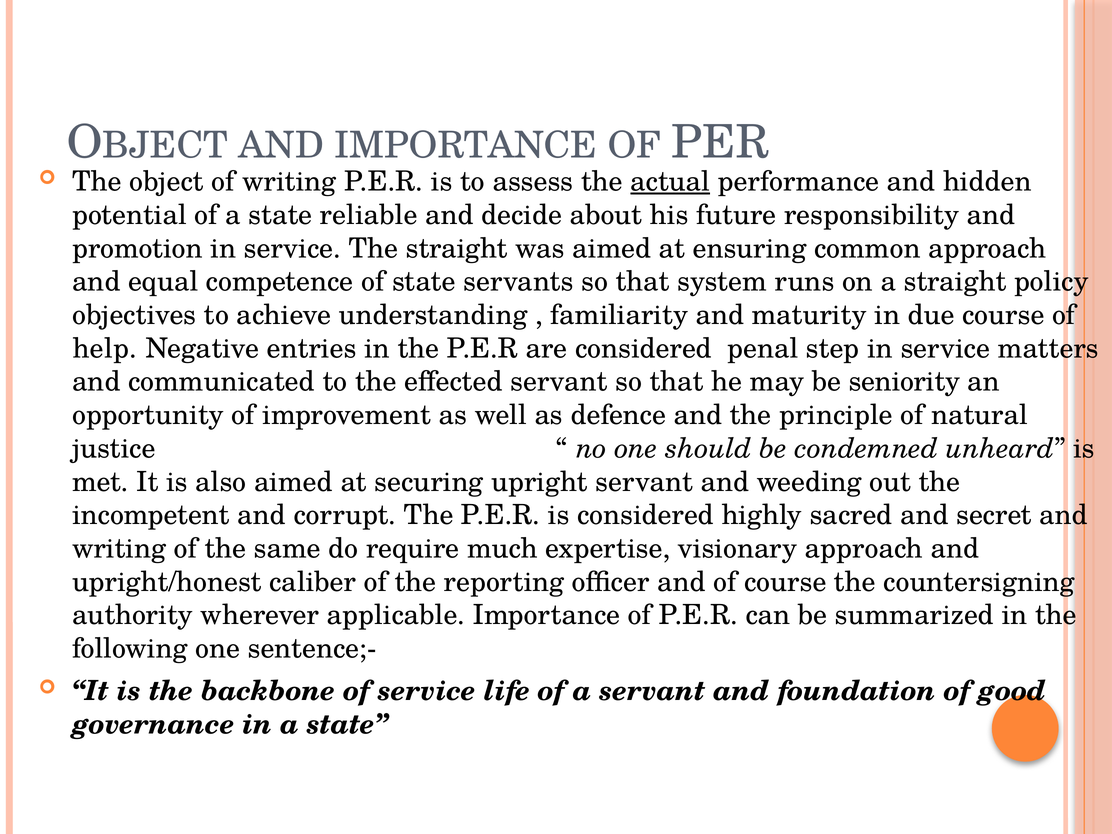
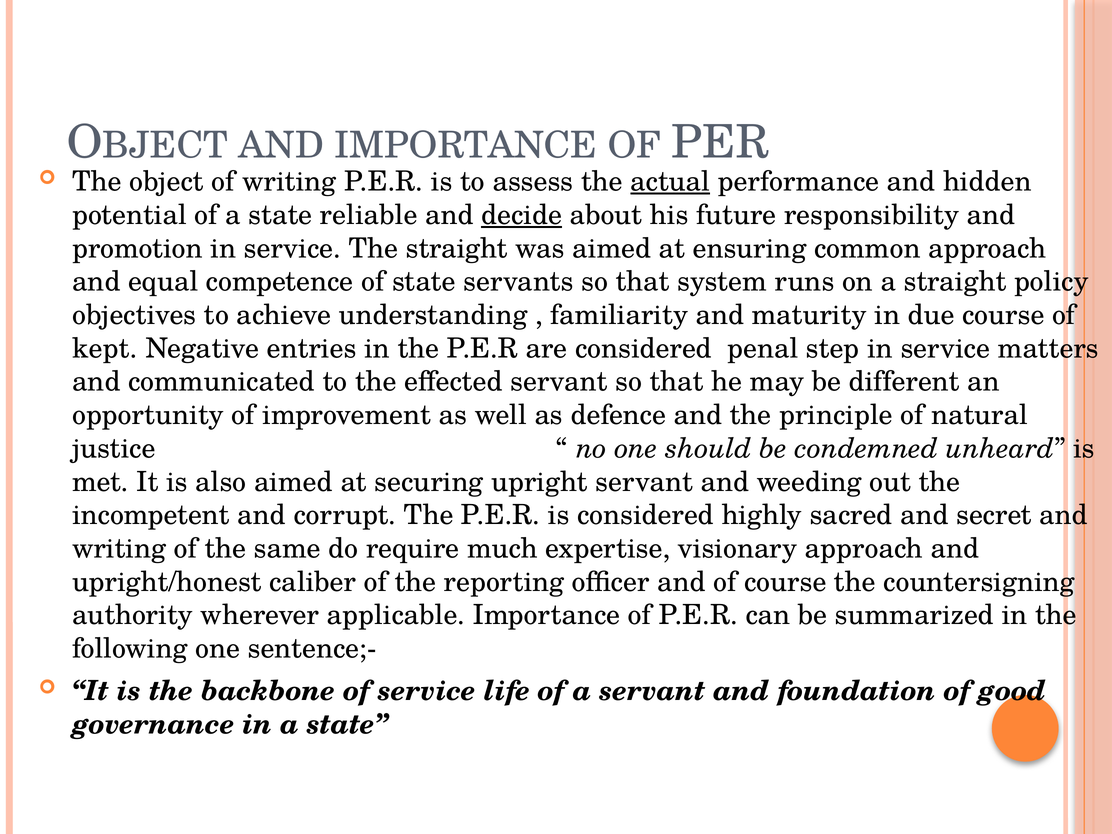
decide underline: none -> present (522, 215)
help: help -> kept (105, 348)
seniority: seniority -> different (904, 382)
